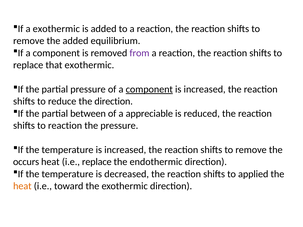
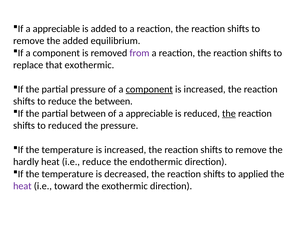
If a exothermic: exothermic -> appreciable (56, 29)
the direction: direction -> between (114, 101)
the underline: none -> present (229, 114)
to reaction: reaction -> reduced (65, 126)
occurs: occurs -> hardly (26, 162)
i.e replace: replace -> reduce (97, 162)
heat colour: orange -> purple (22, 186)
